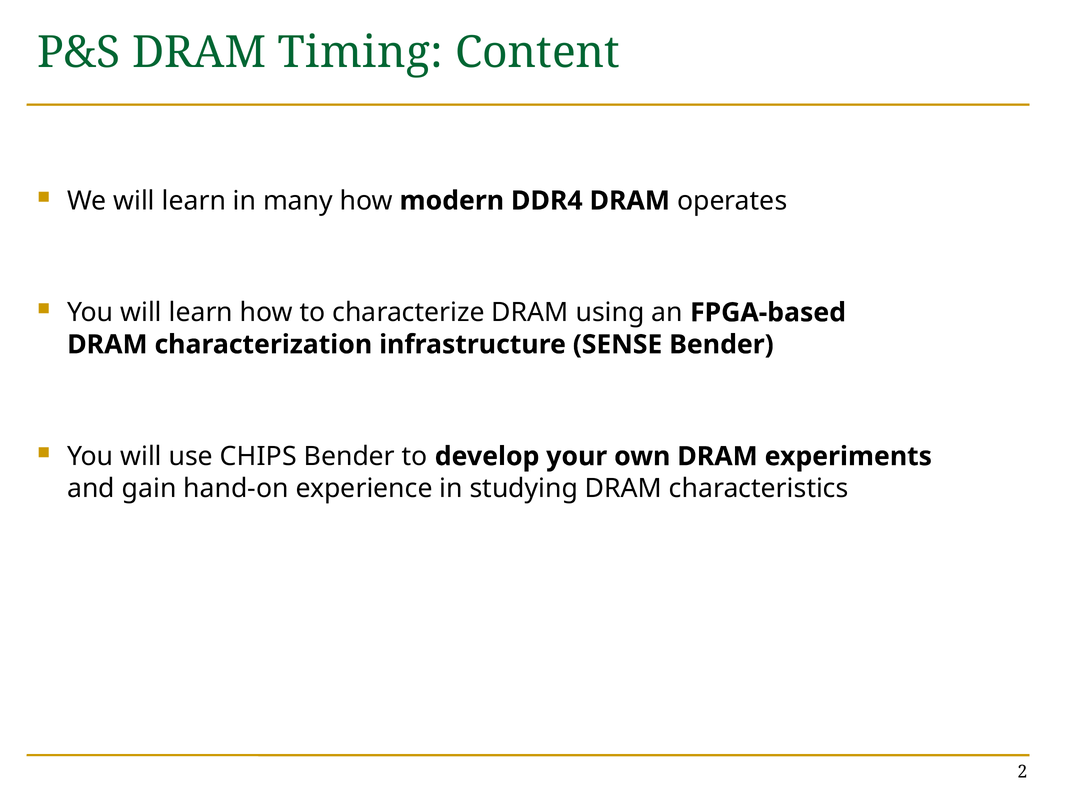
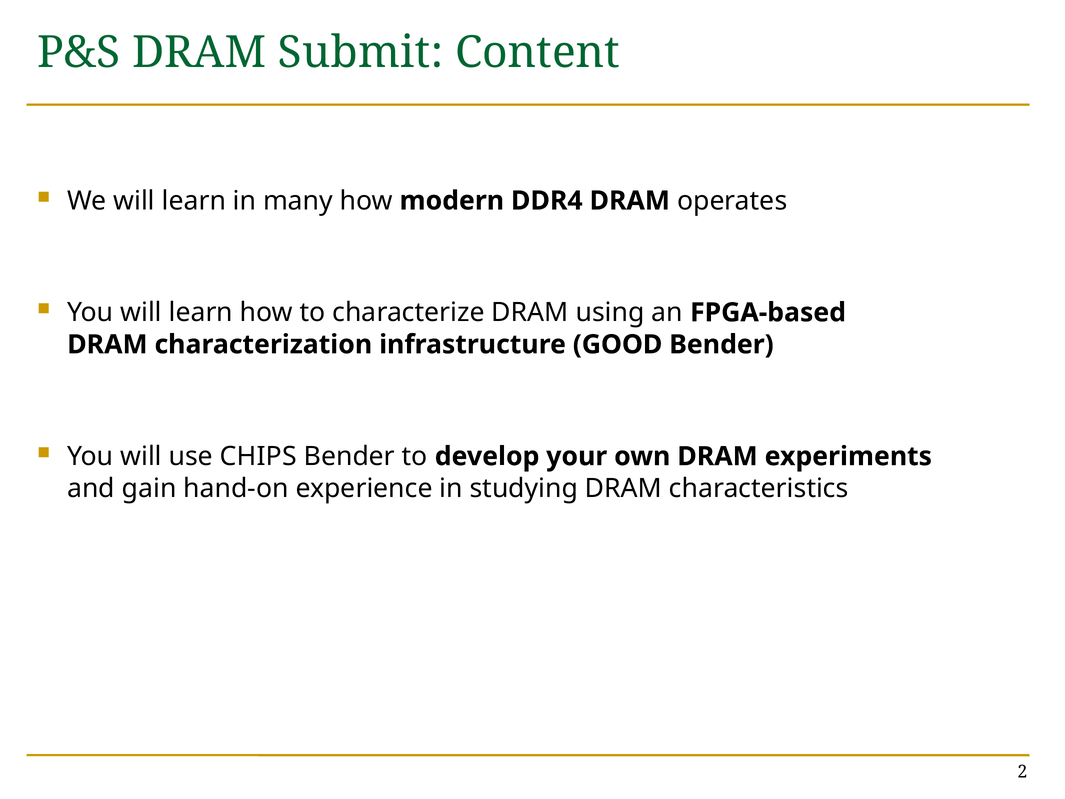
Timing: Timing -> Submit (361, 53)
SENSE: SENSE -> GOOD (618, 344)
